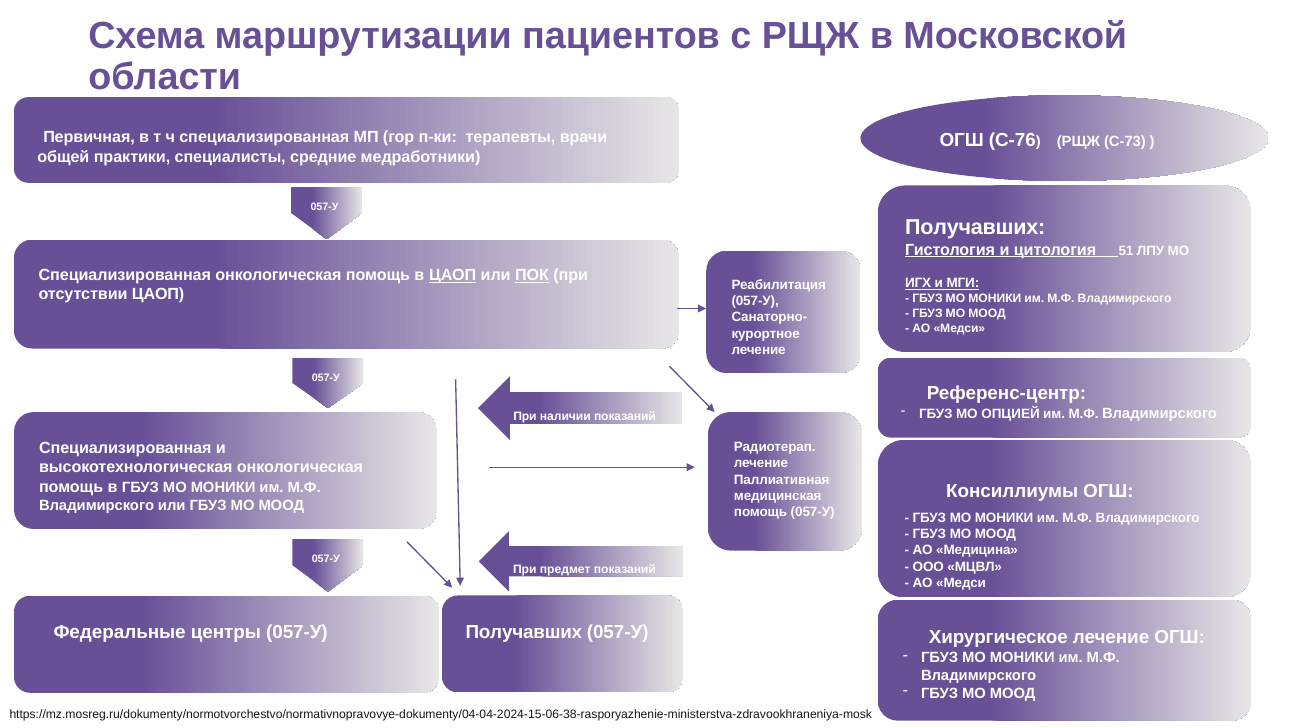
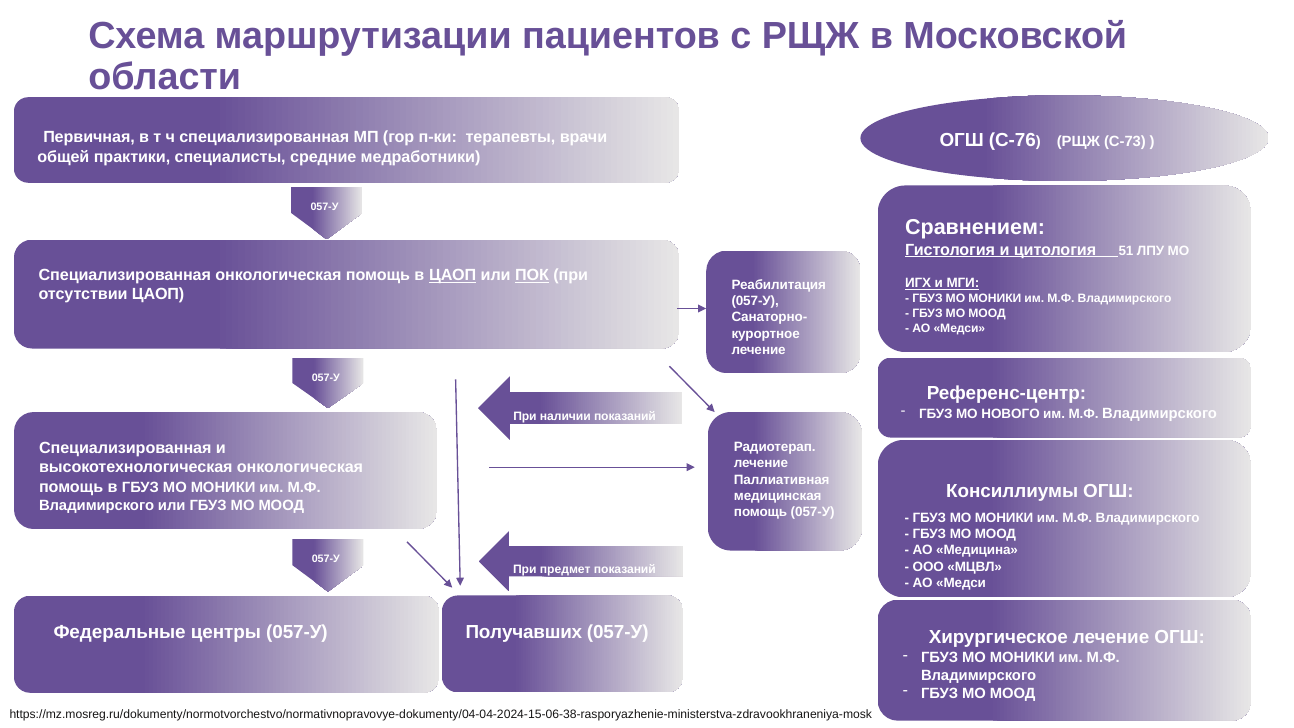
Получавших: Получавших -> Сравнением (975, 227)
ОПЦИЕЙ: ОПЦИЕЙ -> НОВОГО (1011, 414)
